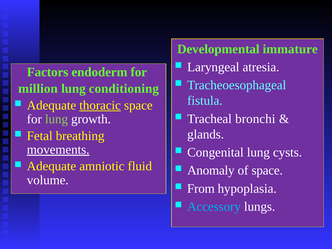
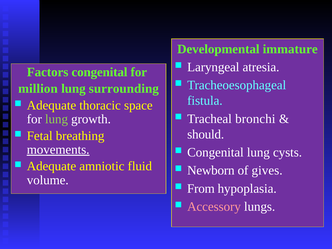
Factors endoderm: endoderm -> congenital (100, 72)
conditioning: conditioning -> surrounding (124, 89)
thoracic underline: present -> none (100, 105)
glands: glands -> should (206, 134)
Anomaly: Anomaly -> Newborn (211, 170)
of space: space -> gives (267, 170)
Accessory colour: light blue -> pink (214, 207)
